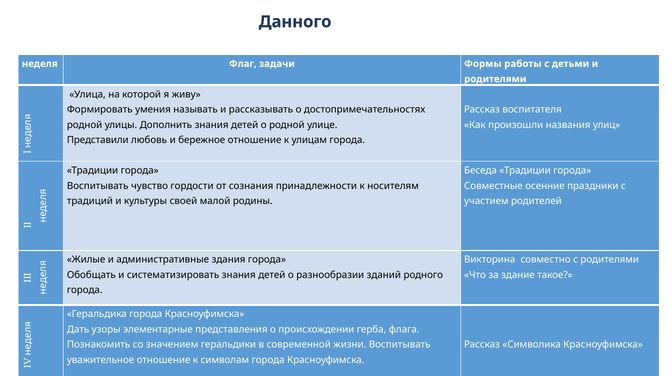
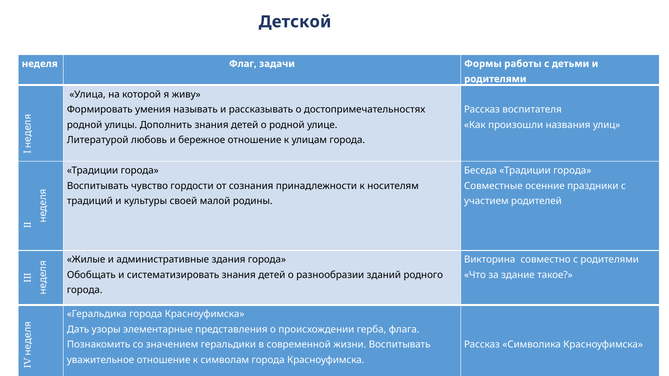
Данного: Данного -> Детской (295, 22)
Представили: Представили -> Литературой (98, 140)
